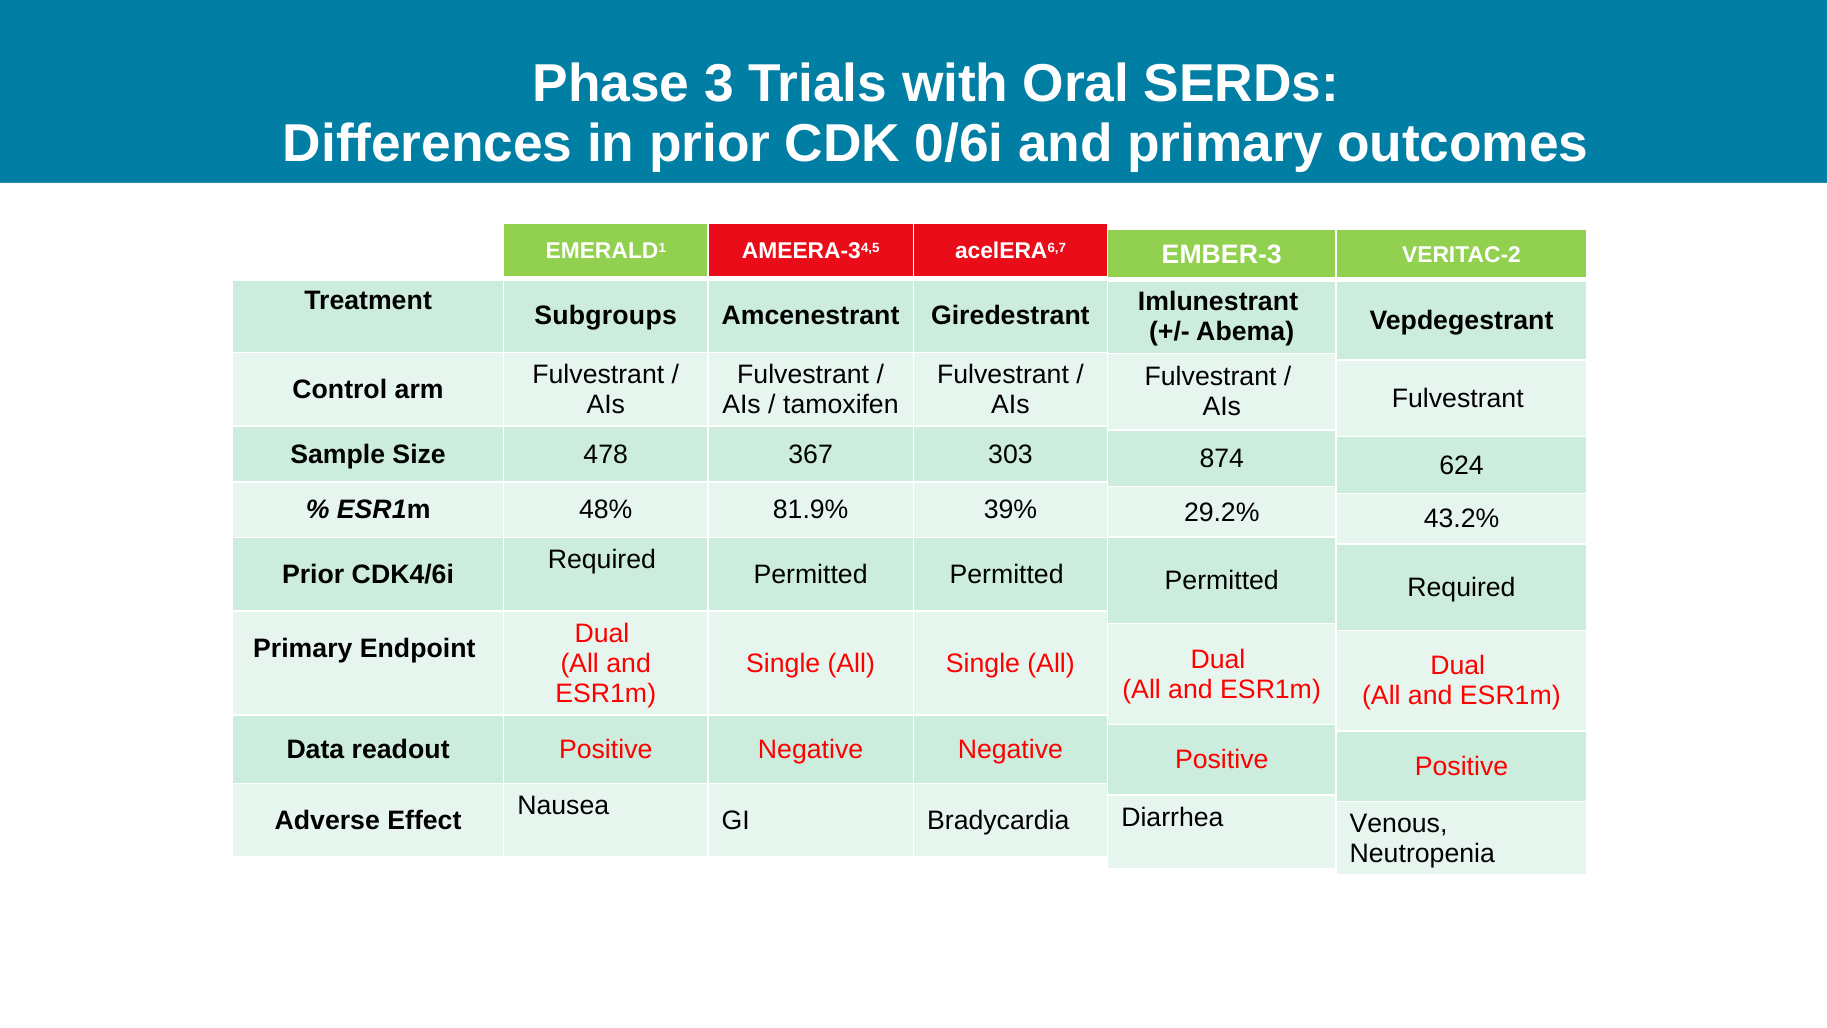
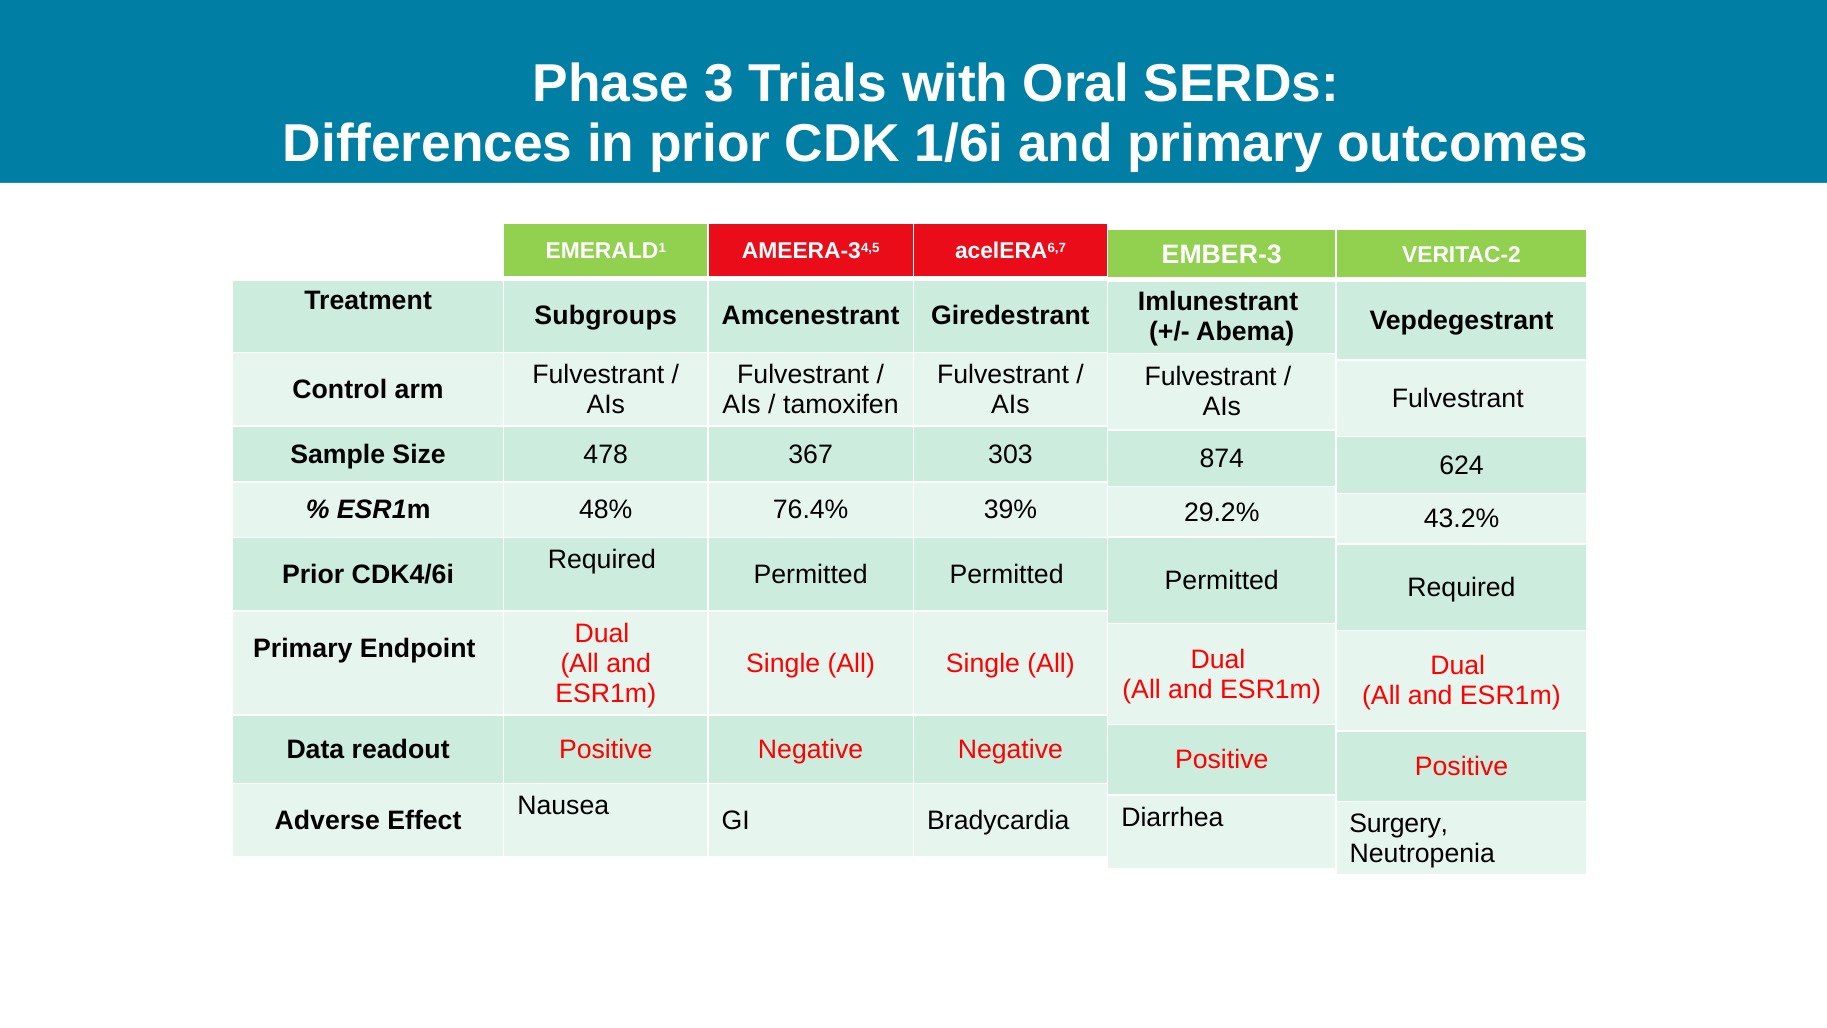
0/6i: 0/6i -> 1/6i (959, 143)
81.9%: 81.9% -> 76.4% (811, 510)
Venous: Venous -> Surgery (1399, 824)
